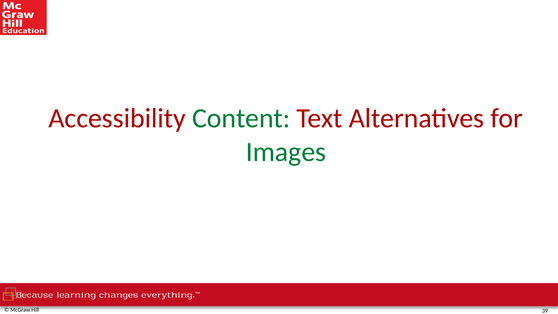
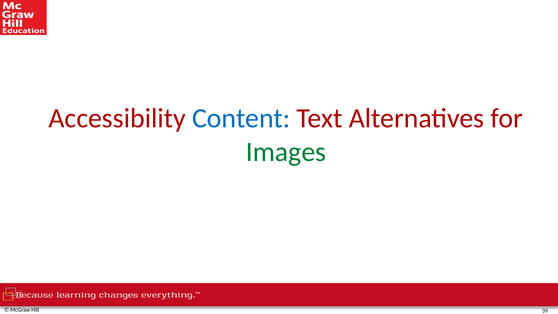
Content colour: green -> blue (241, 118)
